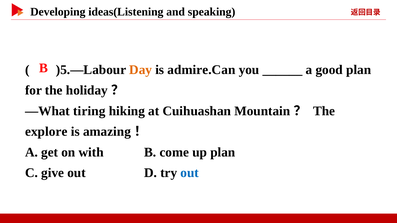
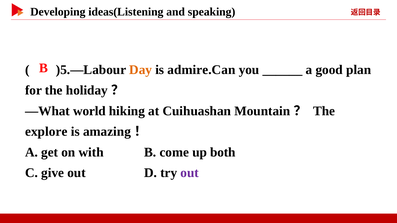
tiring: tiring -> world (89, 111)
up plan: plan -> both (223, 152)
out colour: blue -> purple (190, 173)
